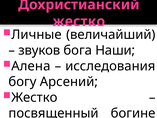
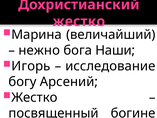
Личные: Личные -> Марина (36, 35)
звуков: звуков -> нежно (39, 50)
Алена: Алена -> Игорь (31, 66)
исследования: исследования -> исследование (110, 66)
